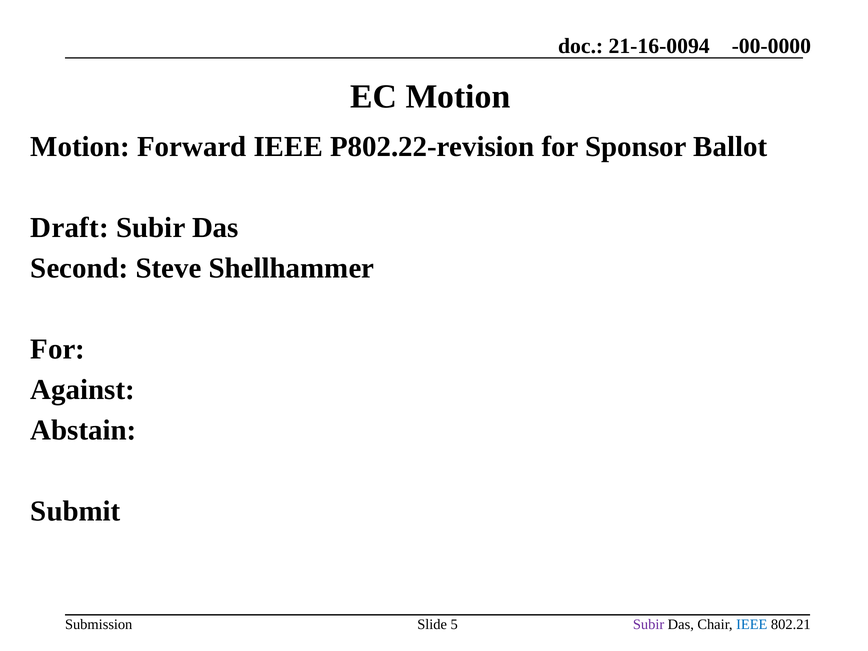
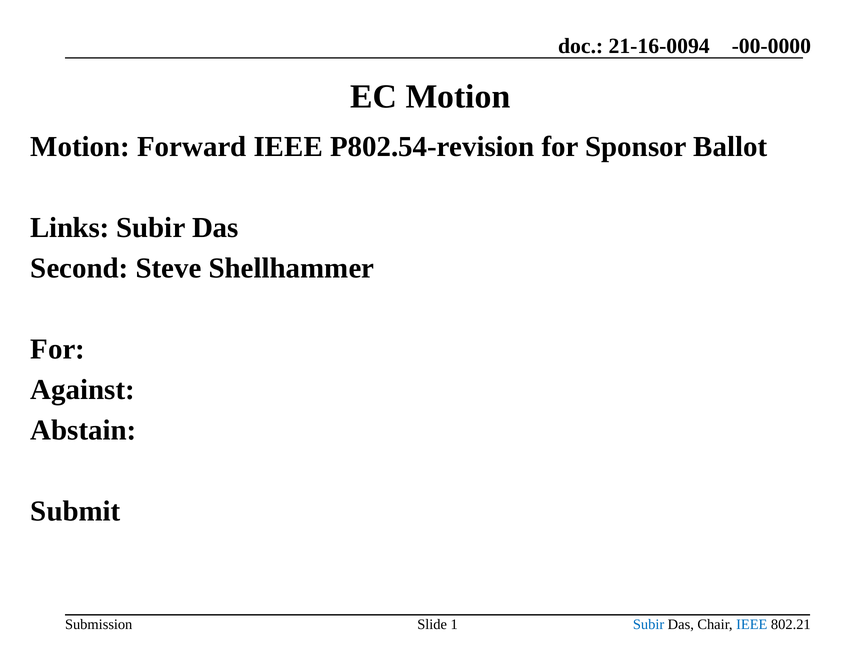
P802.22-revision: P802.22-revision -> P802.54-revision (432, 147)
Draft: Draft -> Links (70, 228)
5: 5 -> 1 (454, 624)
Subir colour: purple -> blue (649, 624)
